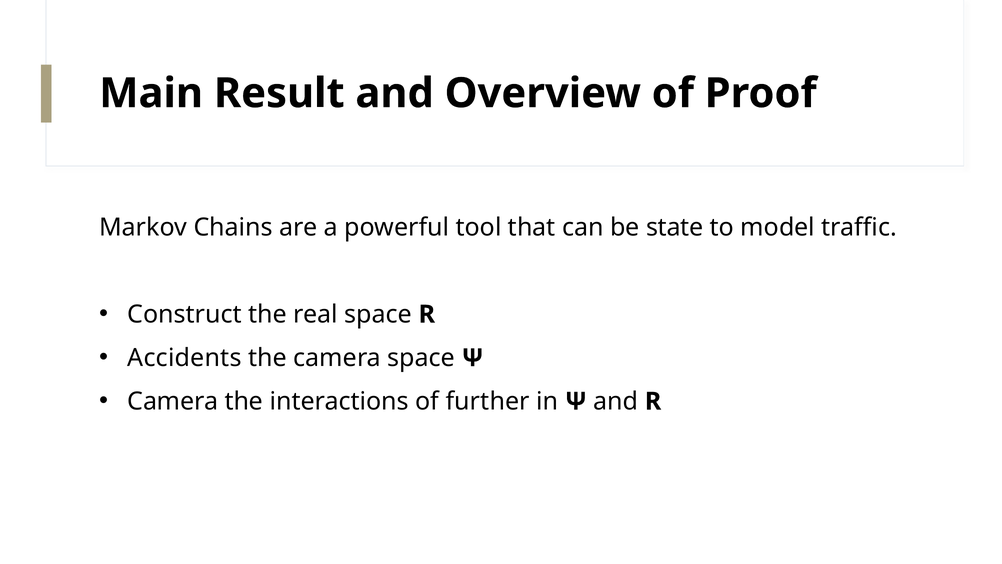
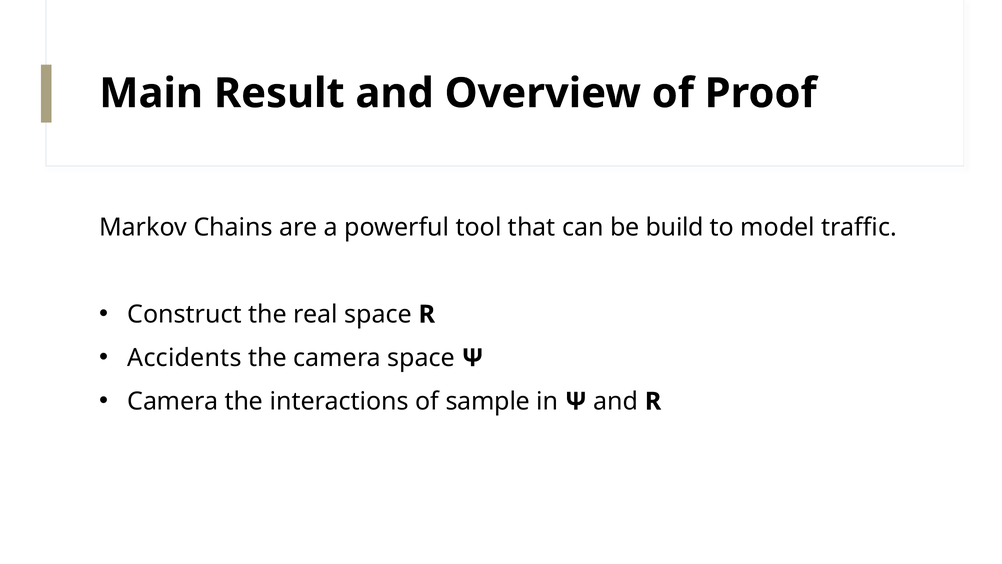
state: state -> build (675, 227)
further: further -> sample (488, 401)
